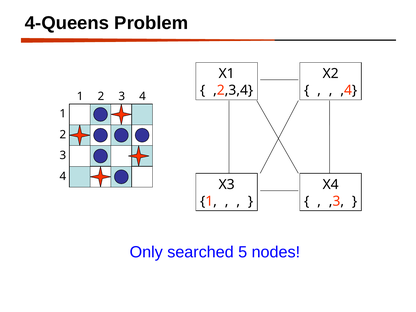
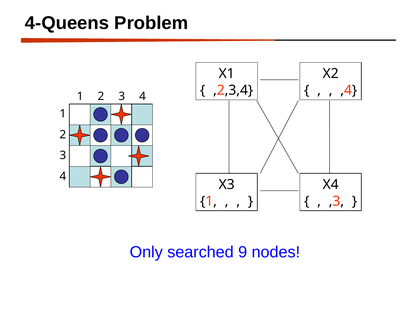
5: 5 -> 9 (243, 252)
